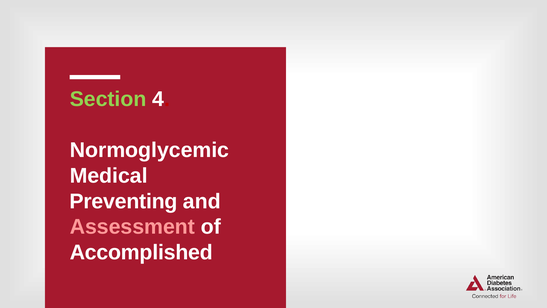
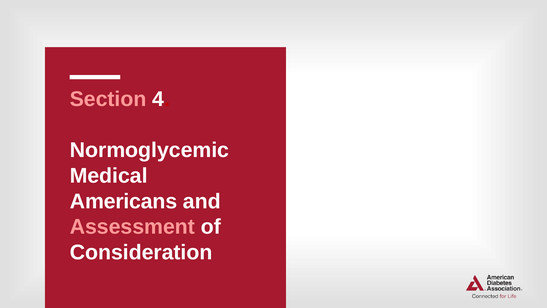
Section colour: light green -> pink (108, 99)
Preventing: Preventing -> Americans (124, 201)
Accomplished: Accomplished -> Consideration (141, 252)
